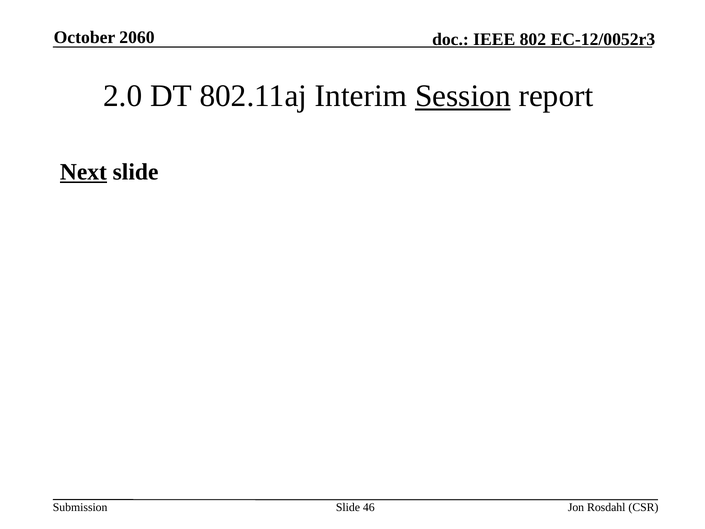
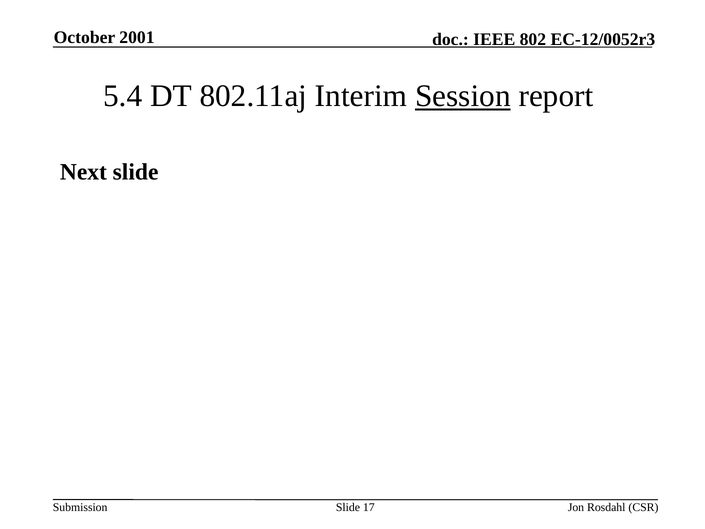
2060: 2060 -> 2001 (137, 37)
2.0: 2.0 -> 5.4 (123, 96)
Next underline: present -> none (83, 172)
46: 46 -> 17 (369, 507)
